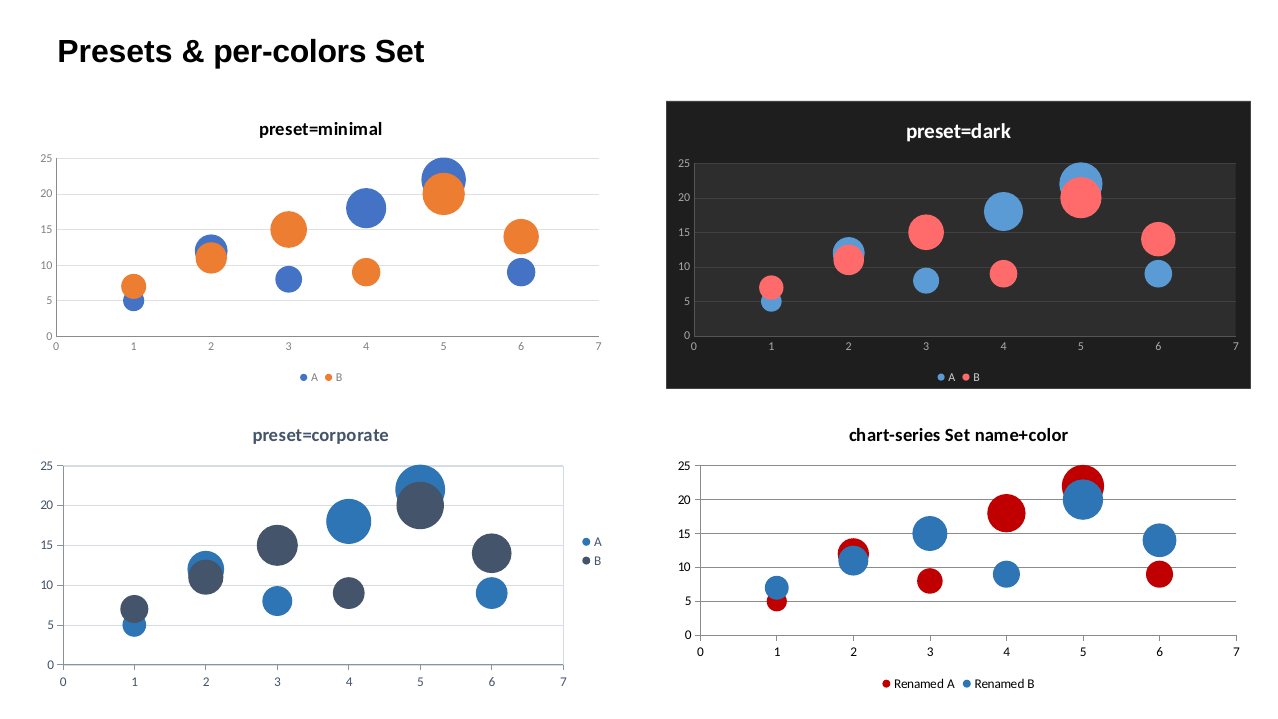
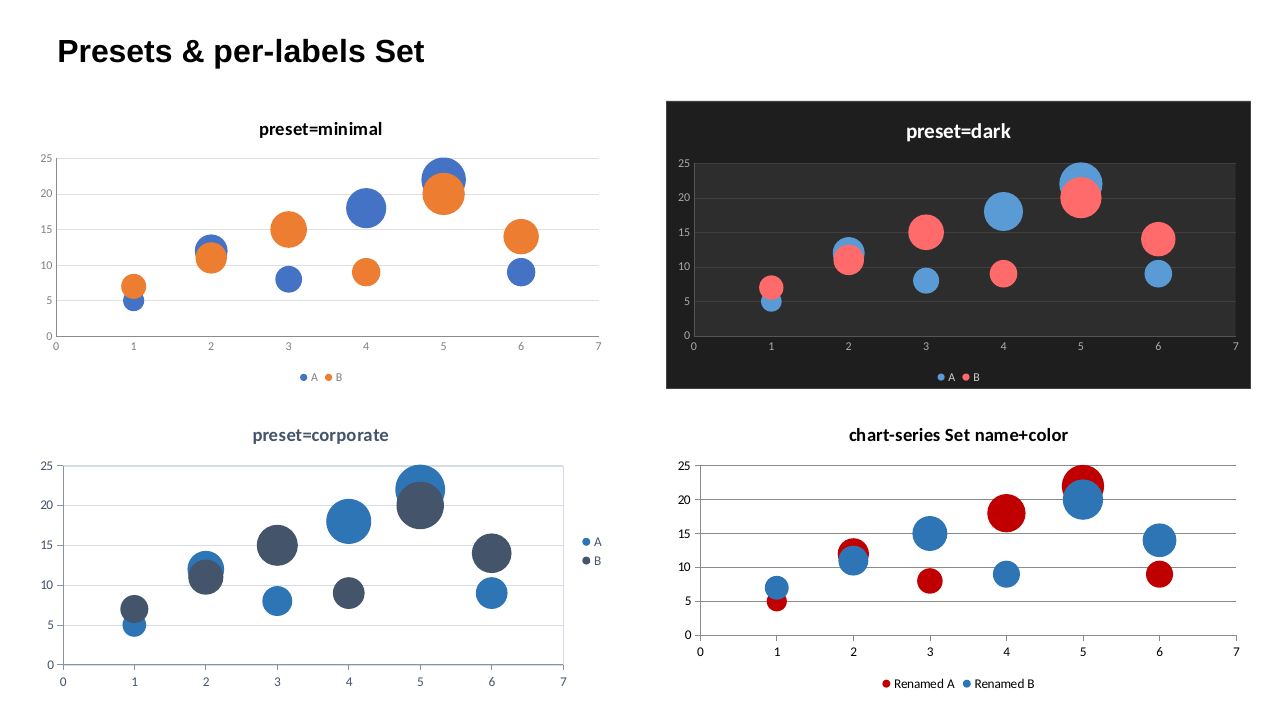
per-colors: per-colors -> per-labels (290, 52)
